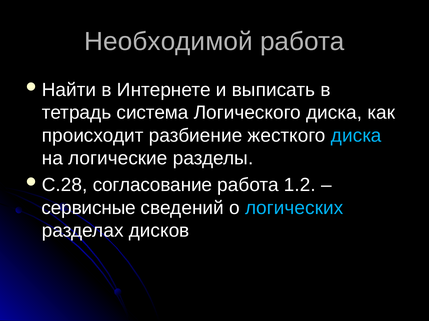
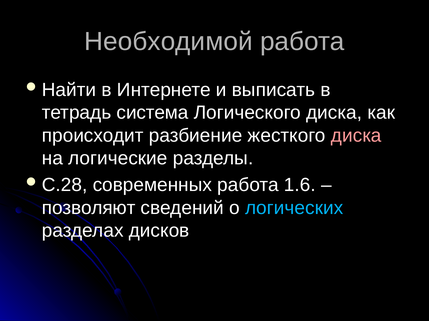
диска colour: light blue -> pink (356, 136)
согласование: согласование -> современных (152, 185)
1.2: 1.2 -> 1.6 (300, 185)
сервисные: сервисные -> позволяют (89, 208)
